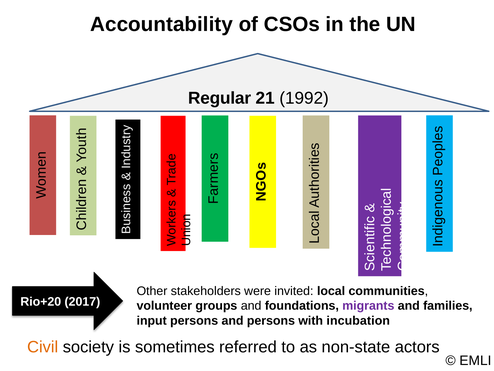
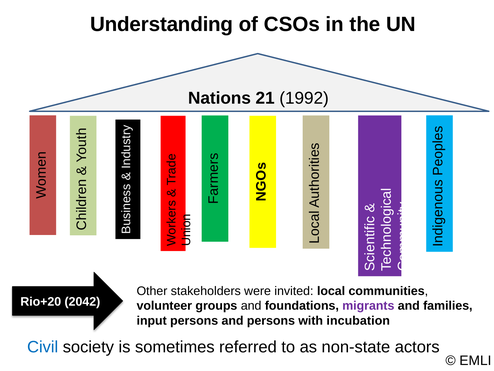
Accountability: Accountability -> Understanding (162, 24)
Regular: Regular -> Nations (219, 98)
2017: 2017 -> 2042 (82, 301)
Civil colour: orange -> blue (43, 347)
